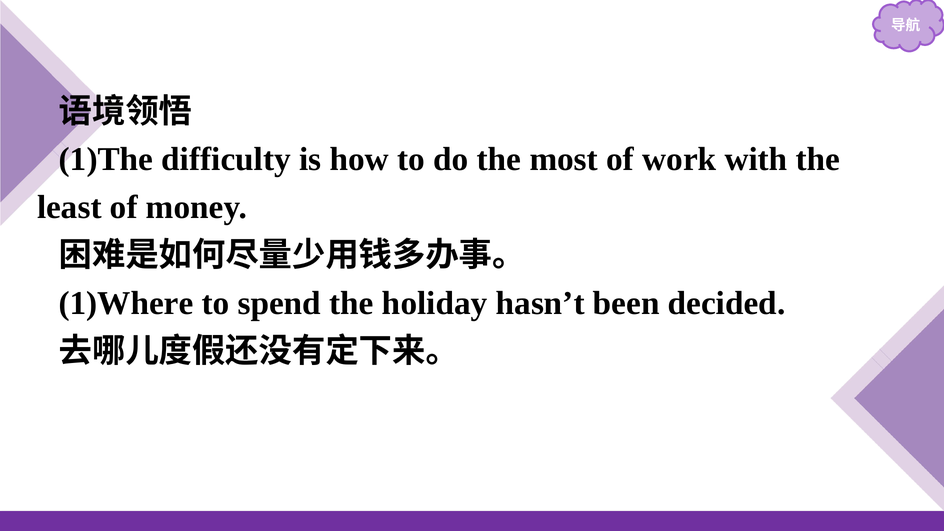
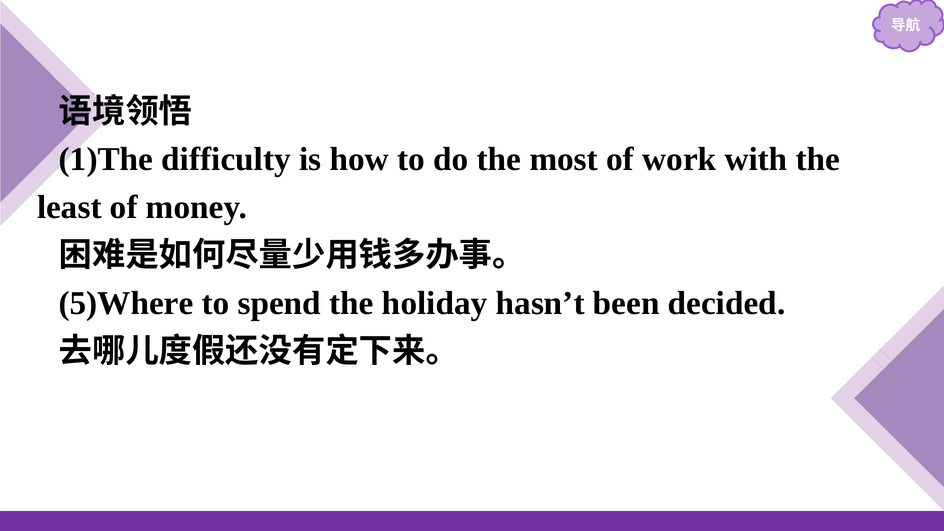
1)Where: 1)Where -> 5)Where (126, 303)
